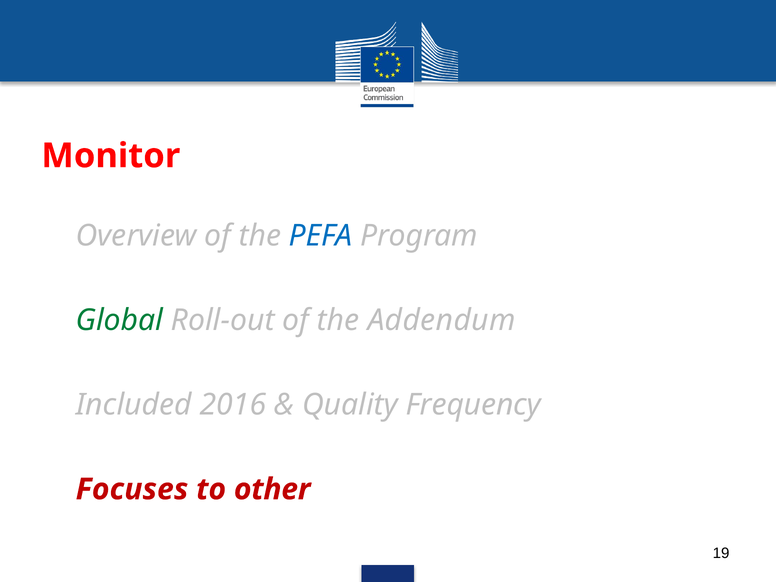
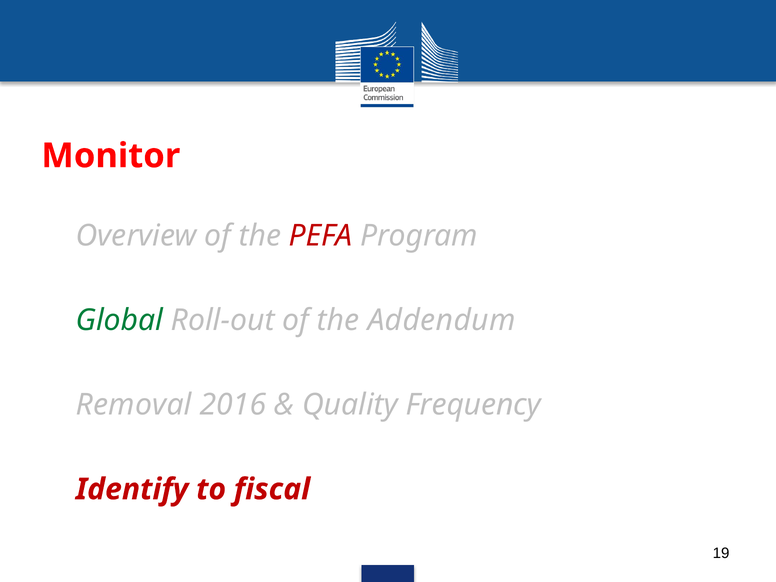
PEFA colour: blue -> red (321, 236)
Included: Included -> Removal (134, 405)
Focuses: Focuses -> Identify (132, 489)
other: other -> fiscal (272, 489)
